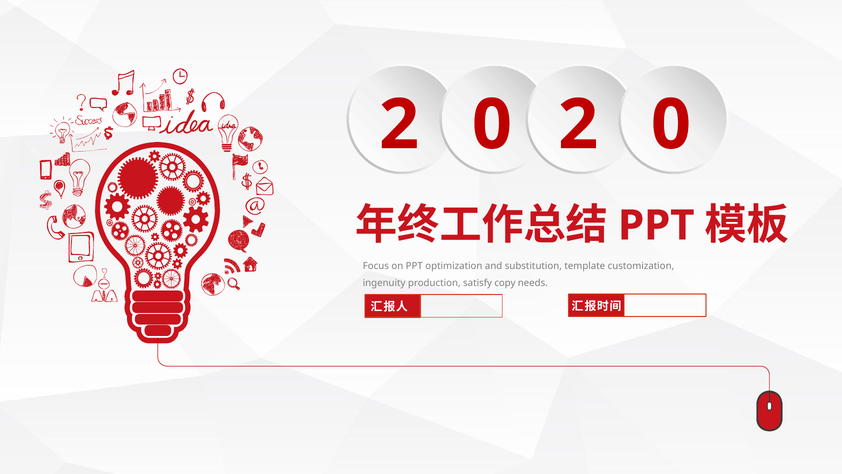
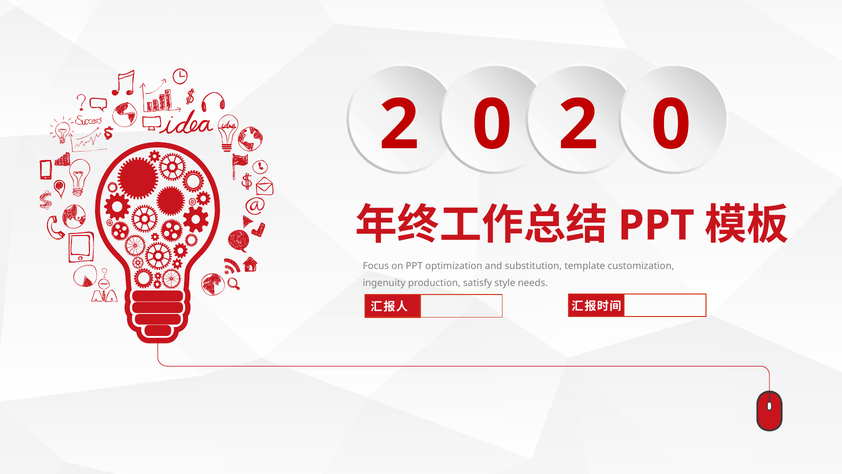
copy: copy -> style (505, 283)
